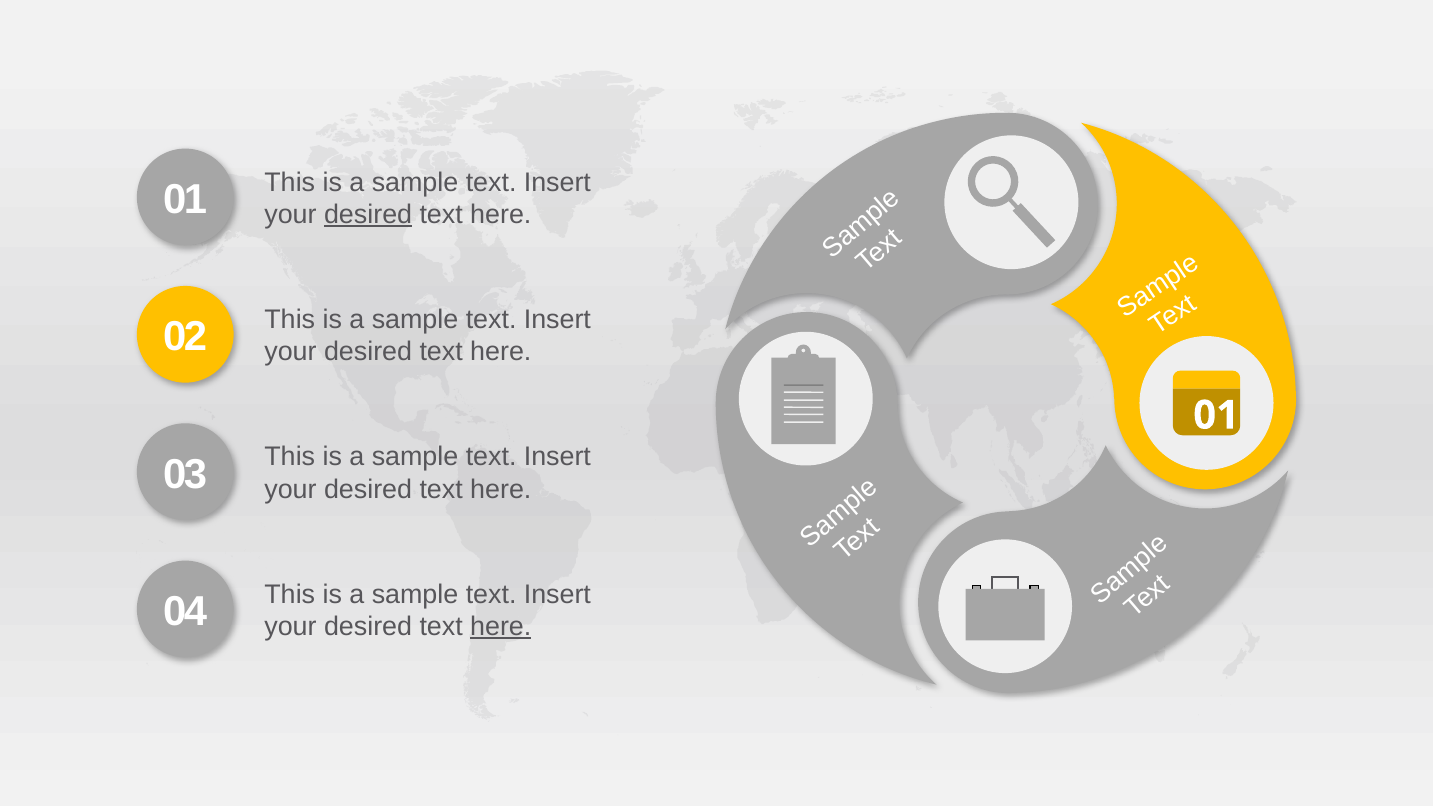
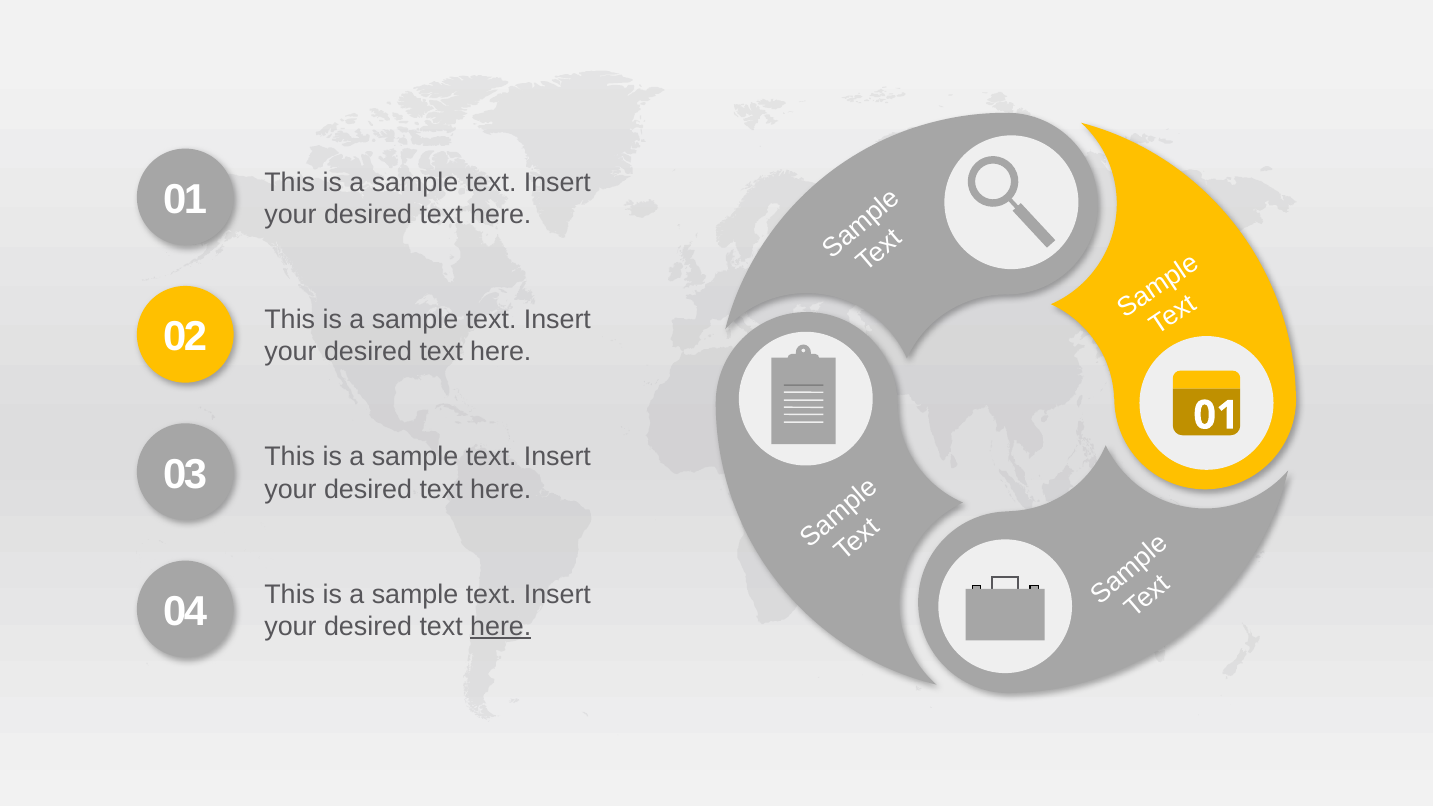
desired underline: present -> none (368, 215)
